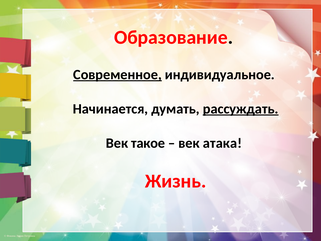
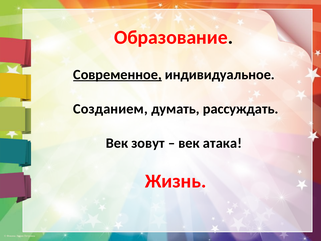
Начинается: Начинается -> Созданием (110, 109)
рассуждать underline: present -> none (241, 109)
такое: такое -> зовут (148, 143)
